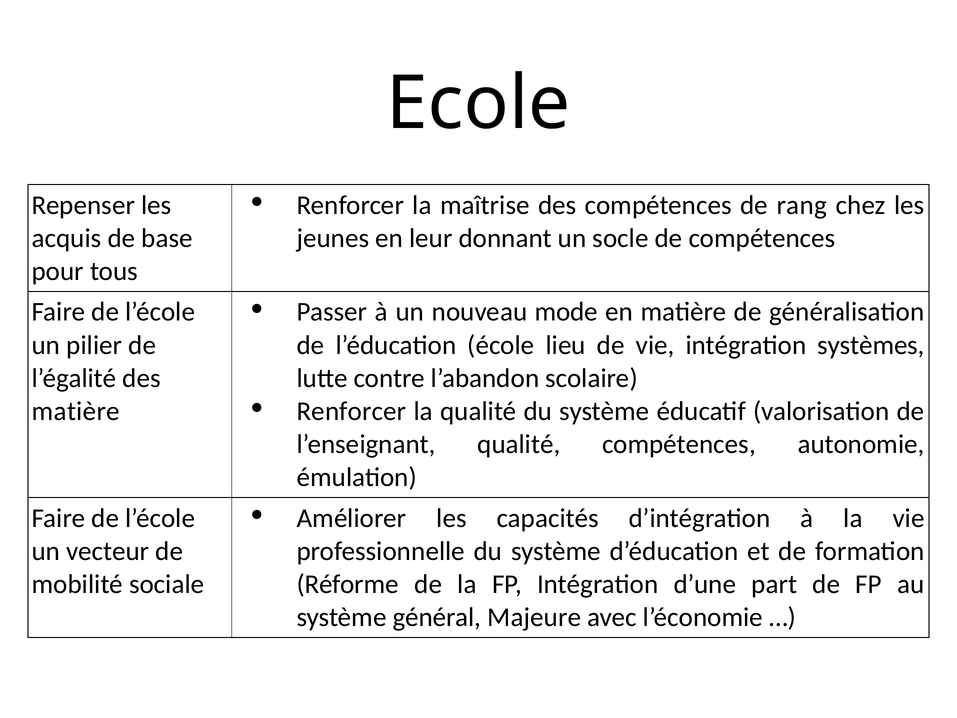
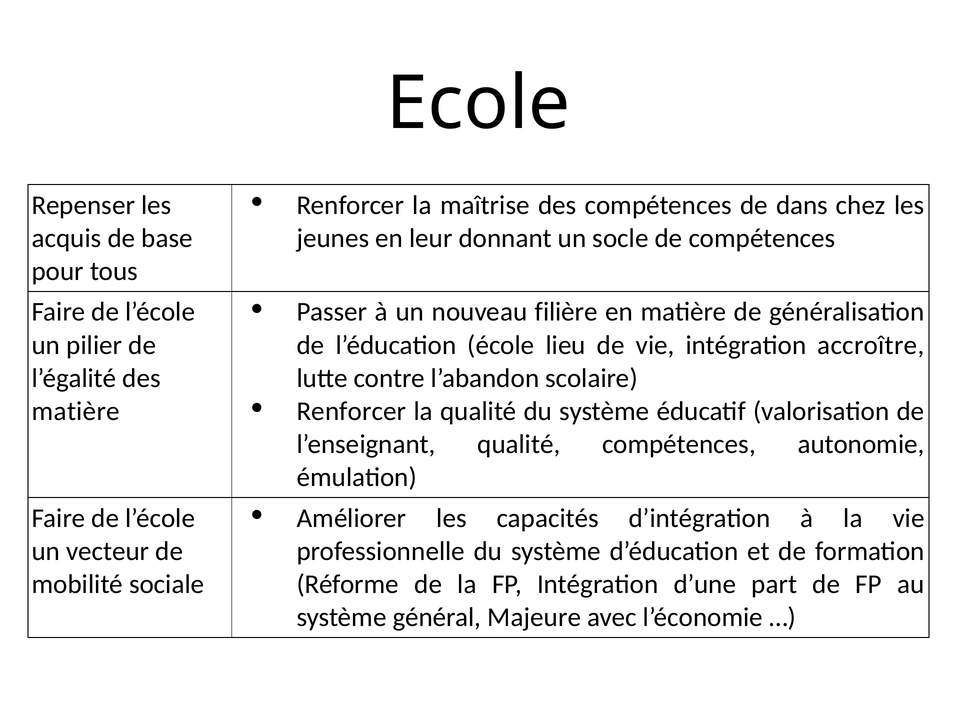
rang: rang -> dans (802, 205)
mode: mode -> filière (566, 312)
systèmes: systèmes -> accroître (871, 345)
